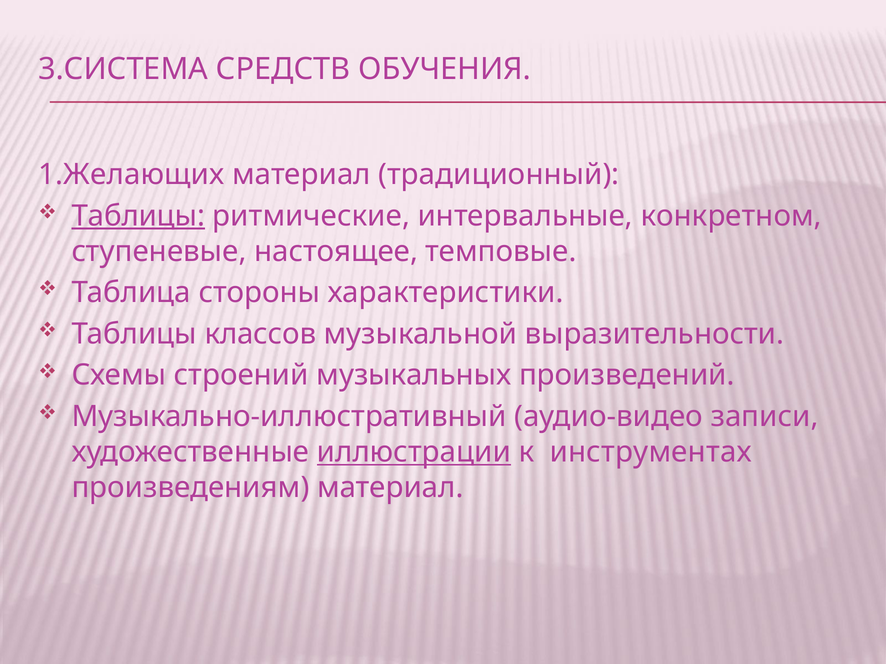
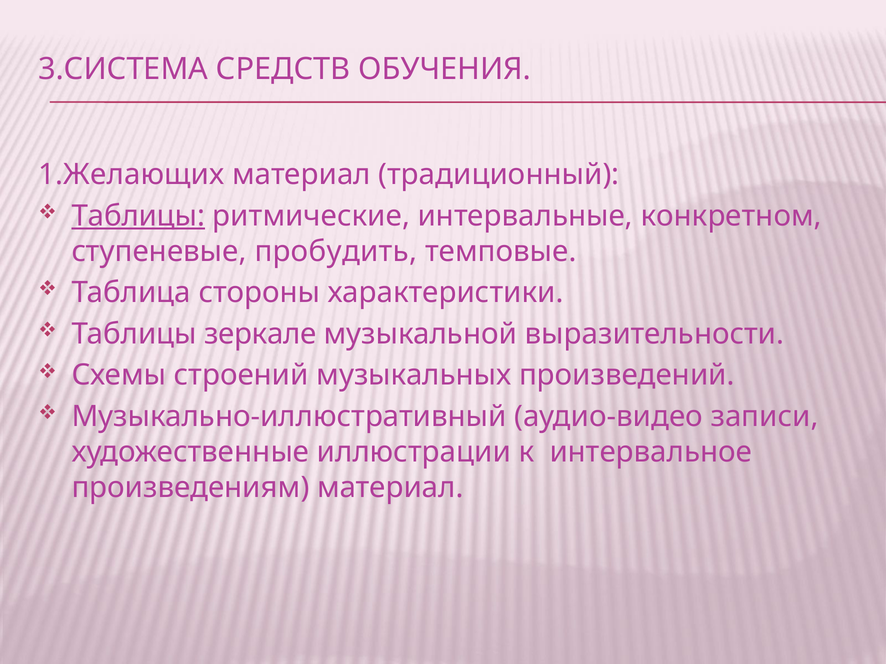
настоящее: настоящее -> пробудить (336, 252)
классов: классов -> зеркале (260, 334)
иллюстрации underline: present -> none (414, 452)
инструментах: инструментах -> интервальное (651, 452)
